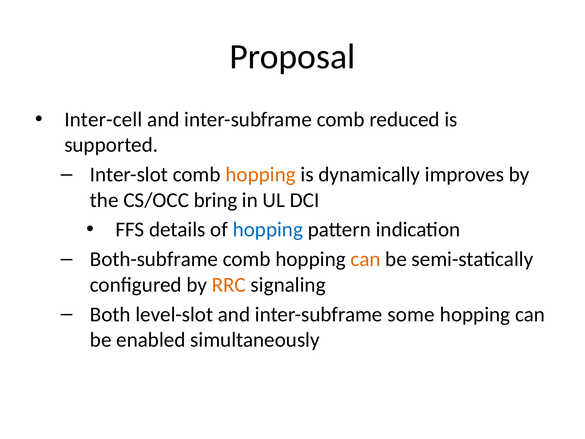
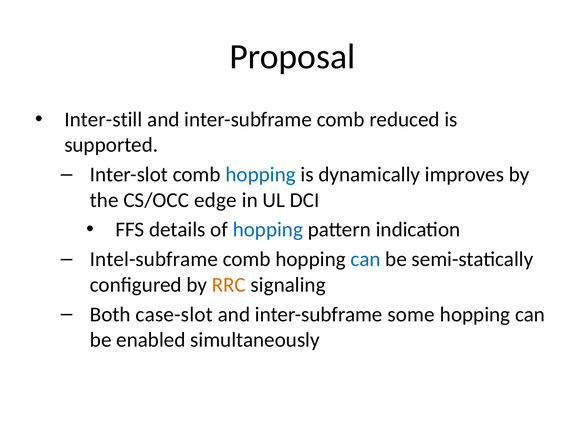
Inter-cell: Inter-cell -> Inter-still (103, 119)
hopping colour: orange -> blue (261, 175)
bring: bring -> edge (215, 200)
Both-subframe: Both-subframe -> Intel-subframe (154, 259)
can colour: orange -> blue (365, 259)
level-slot: level-slot -> case-slot (174, 314)
